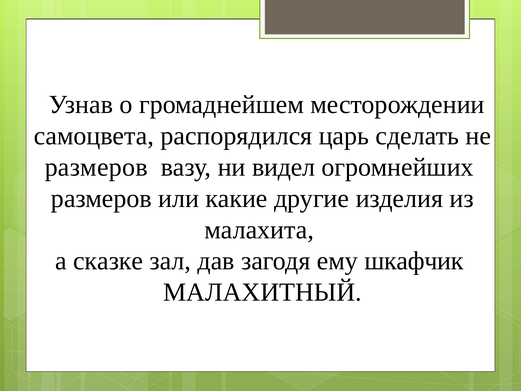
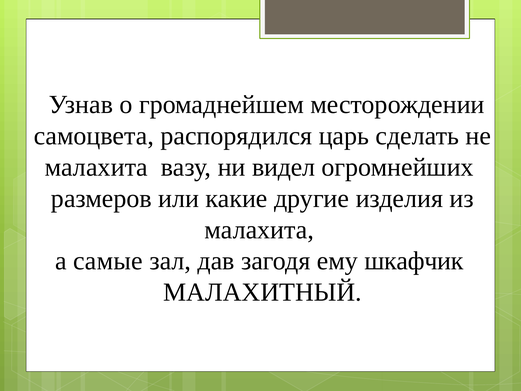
размеров: размеров -> малахита (96, 167)
сказке: сказке -> самые (108, 261)
